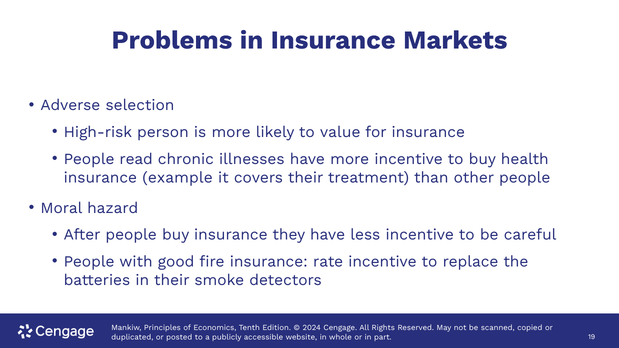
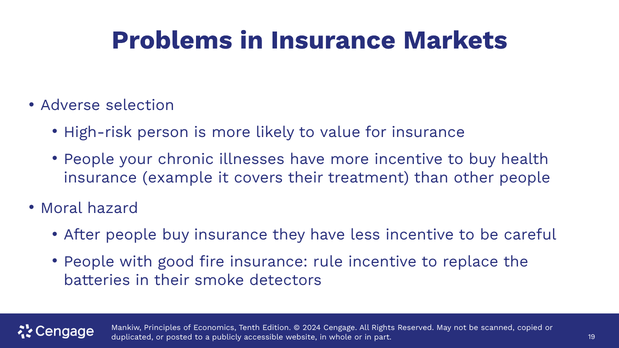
read: read -> your (136, 159)
rate: rate -> rule (328, 262)
